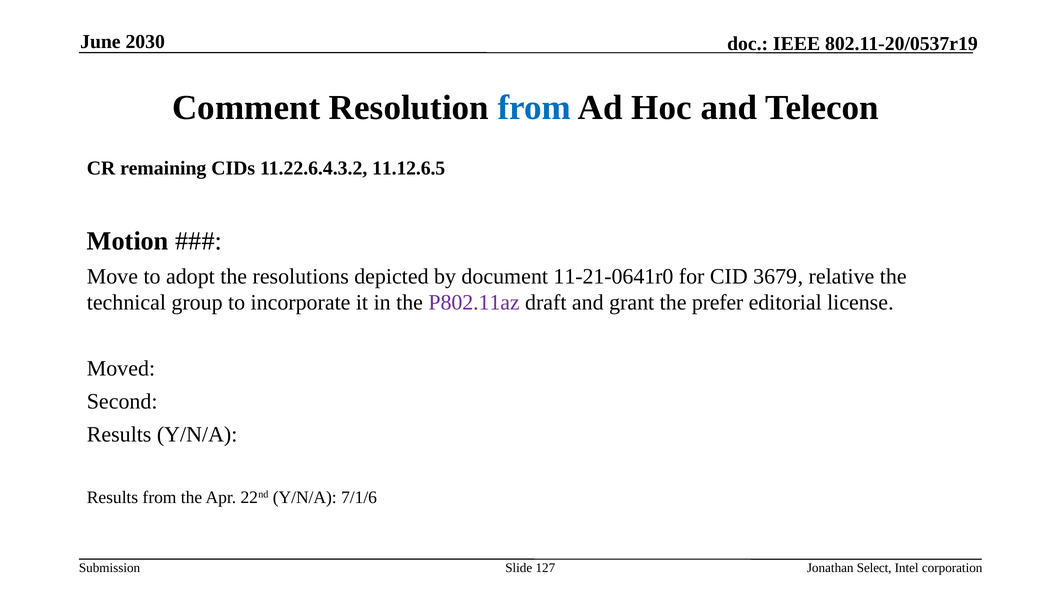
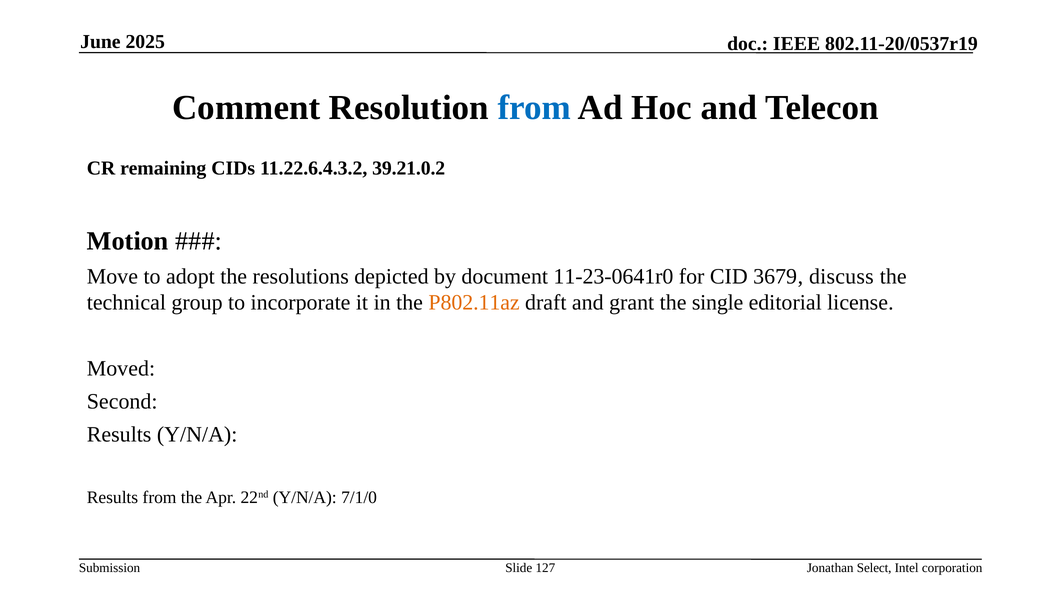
2030: 2030 -> 2025 (145, 42)
11.12.6.5: 11.12.6.5 -> 39.21.0.2 (409, 168)
11-21-0641r0: 11-21-0641r0 -> 11-23-0641r0 (613, 276)
relative: relative -> discuss (841, 276)
P802.11az colour: purple -> orange (474, 303)
prefer: prefer -> single (718, 303)
7/1/6: 7/1/6 -> 7/1/0 (359, 497)
